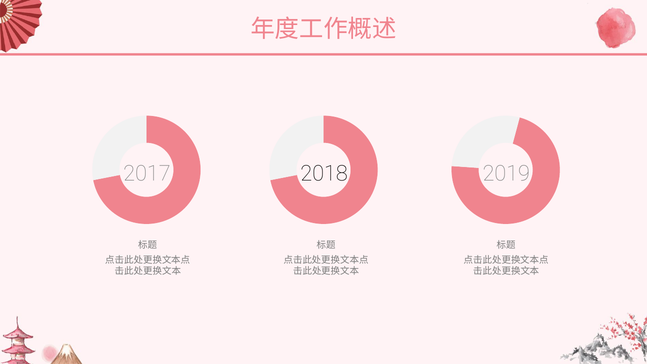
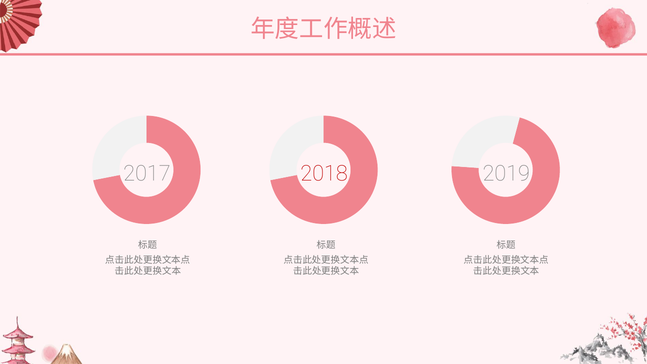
2018 colour: black -> red (324, 174)
